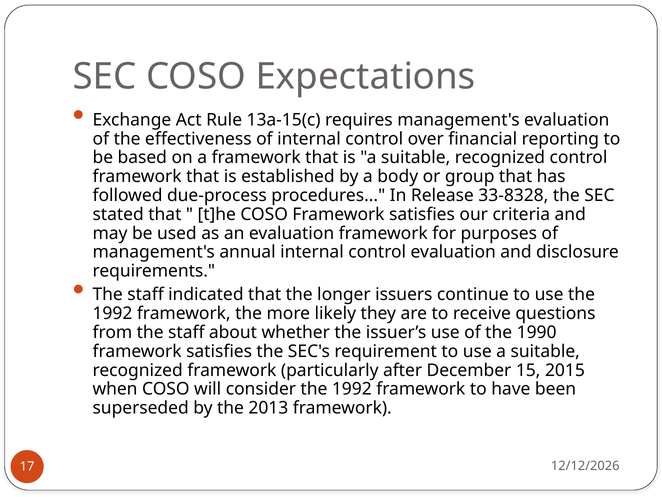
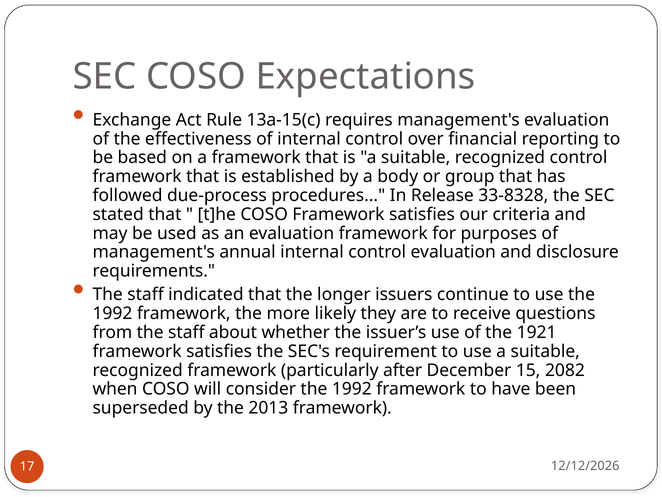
1990: 1990 -> 1921 (537, 332)
2015: 2015 -> 2082 (565, 370)
